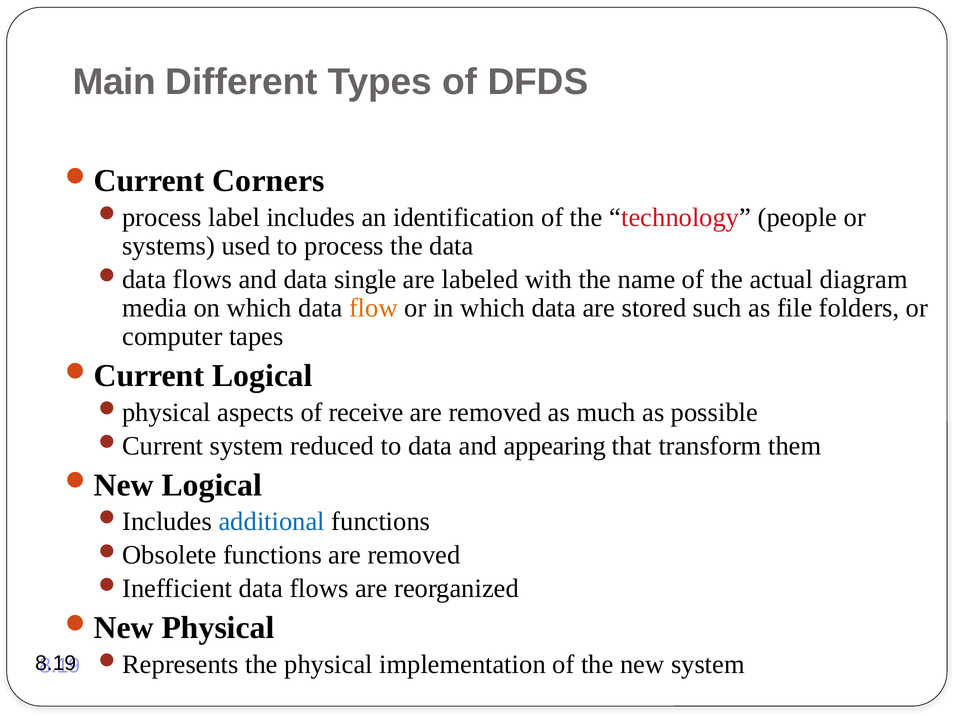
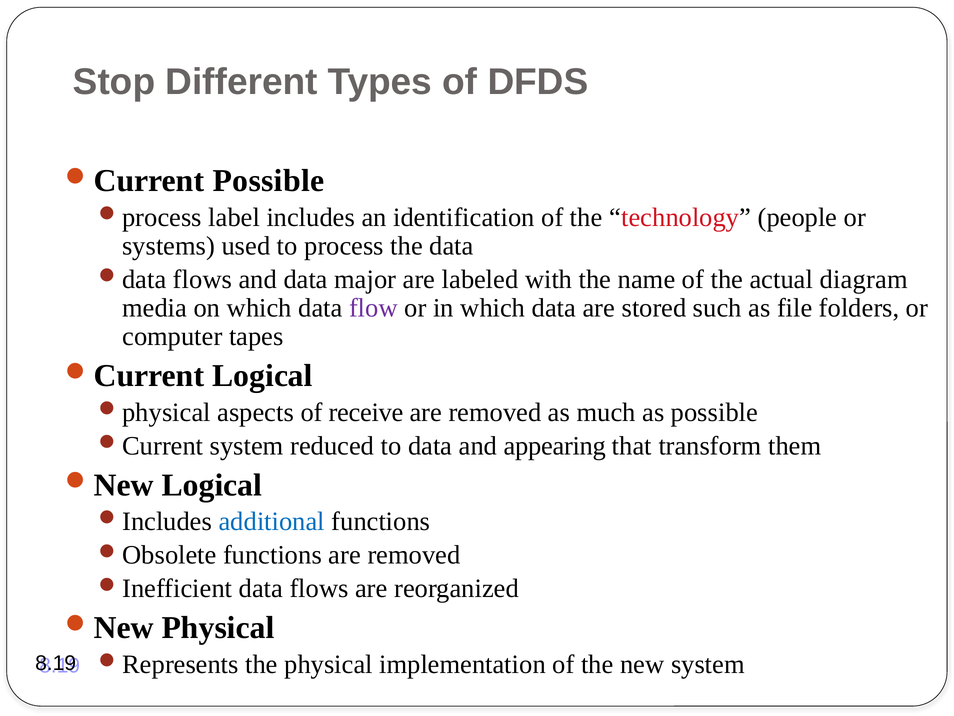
Main: Main -> Stop (114, 82)
Corners: Corners -> Possible (268, 181)
single: single -> major (365, 279)
flow colour: orange -> purple (373, 308)
